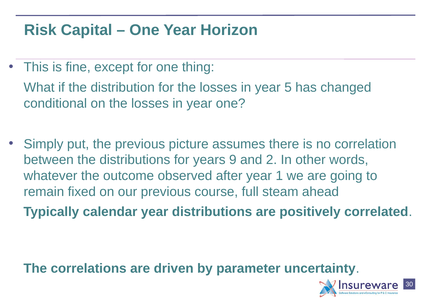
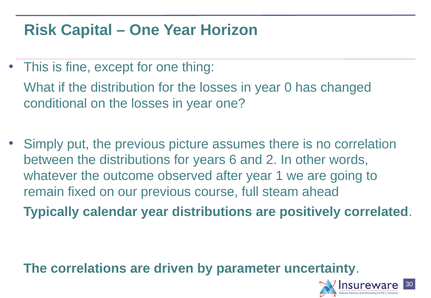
5: 5 -> 0 (288, 88)
9: 9 -> 6 (233, 160)
